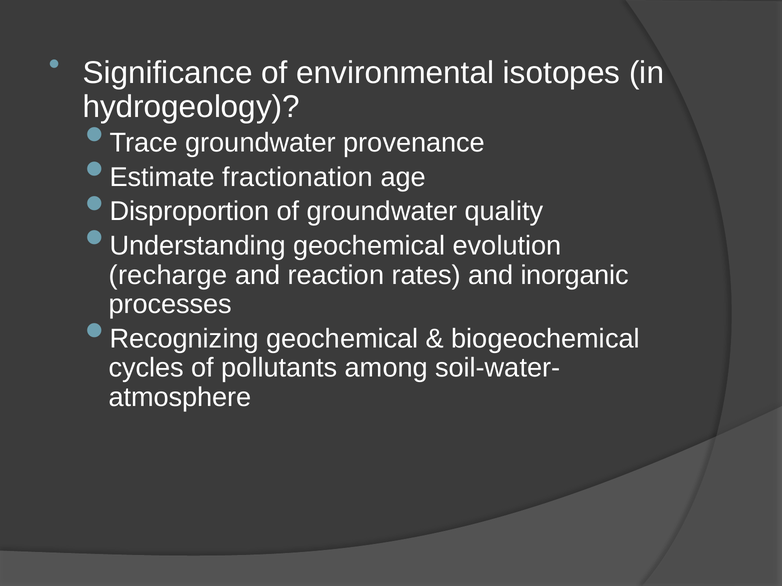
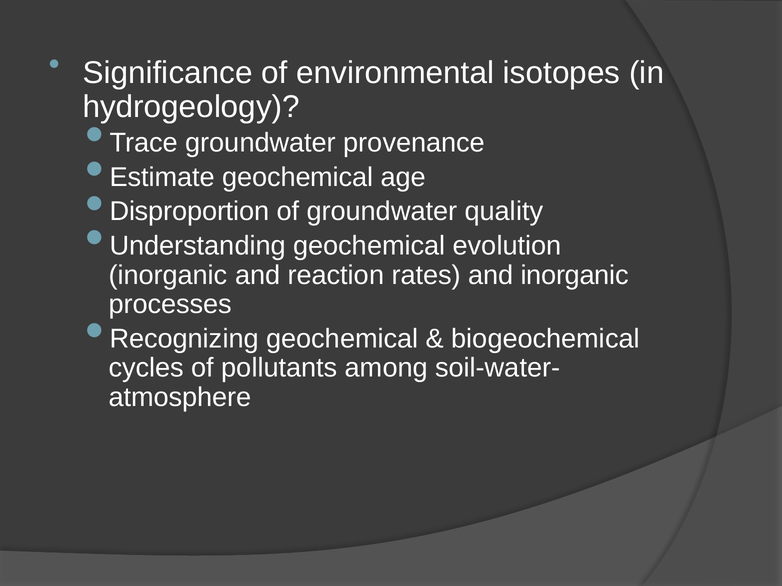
Estimate fractionation: fractionation -> geochemical (298, 177)
recharge: recharge -> inorganic (168, 275)
